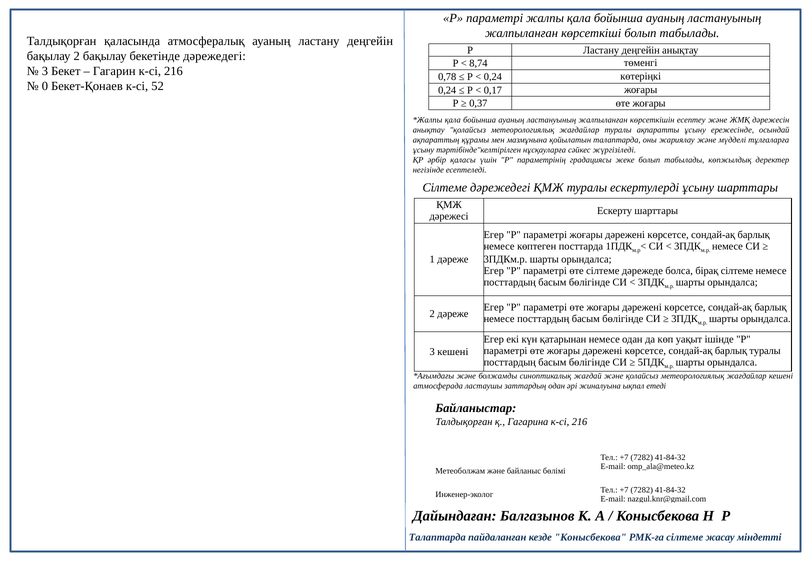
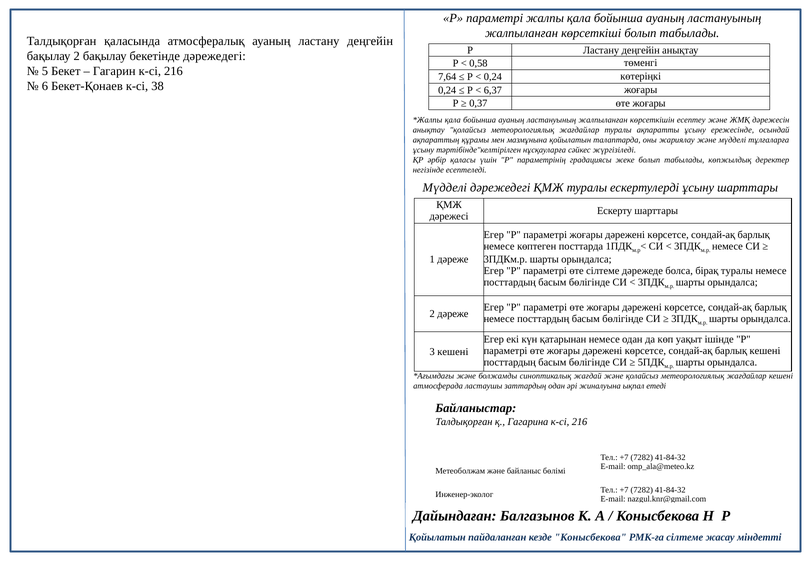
8,74: 8,74 -> 0,58 (478, 63)
3: 3 -> 5 (45, 71)
0,78: 0,78 -> 7,64 (447, 77)
0: 0 -> 6 (45, 86)
52: 52 -> 38 (158, 86)
0,17: 0,17 -> 6,37 (493, 90)
Сілтеме: Сілтеме -> Мүдделі (445, 188)
бірақ сілтеме: сілтеме -> туралы (737, 271)
барлық туралы: туралы -> кешені (765, 351)
Талаптарда: Талаптарда -> Қойылатын (437, 538)
